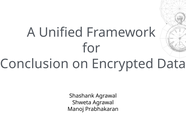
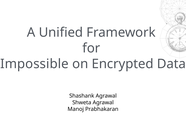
Conclusion: Conclusion -> Impossible (34, 64)
